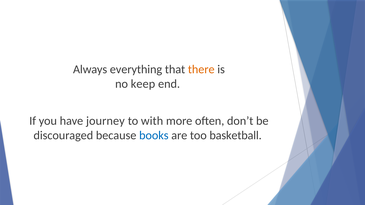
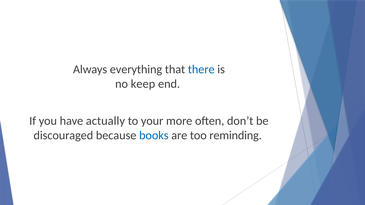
there colour: orange -> blue (201, 70)
journey: journey -> actually (105, 121)
with: with -> your (152, 121)
basketball: basketball -> reminding (236, 136)
